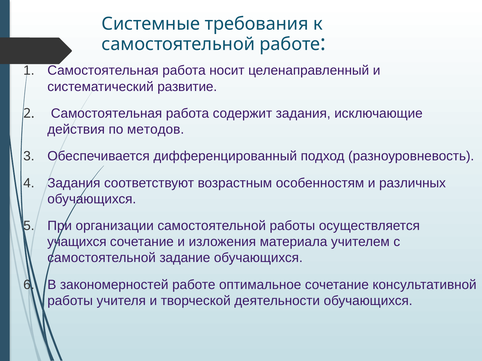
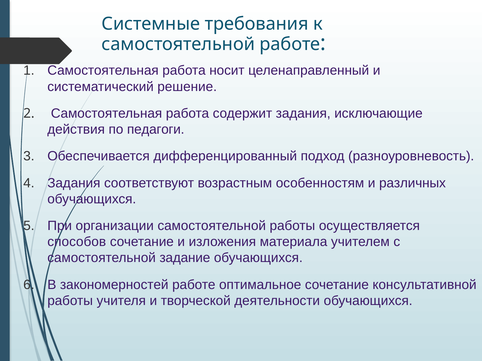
развитие: развитие -> решение (187, 87)
методов: методов -> педагоги (156, 130)
учащихся: учащихся -> способов (77, 242)
